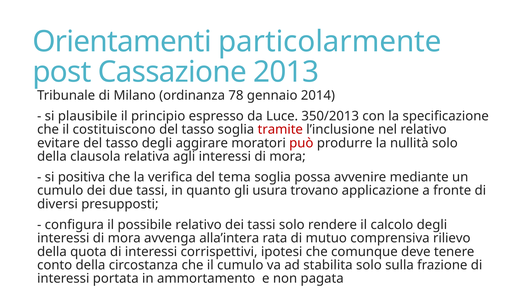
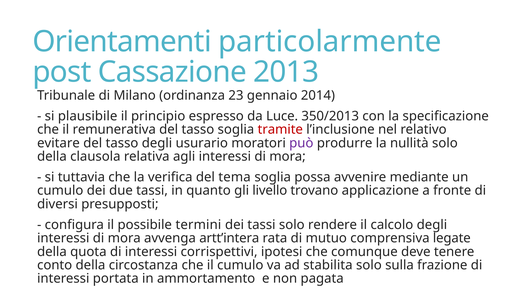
78: 78 -> 23 (236, 95)
costituiscono: costituiscono -> remunerativa (114, 129)
aggirare: aggirare -> usurario (202, 143)
può colour: red -> purple (301, 143)
positiva: positiva -> tuttavia (81, 177)
usura: usura -> livello (270, 190)
possibile relativo: relativo -> termini (198, 224)
alla’intera: alla’intera -> artt’intera (229, 238)
rilievo: rilievo -> legate (452, 238)
